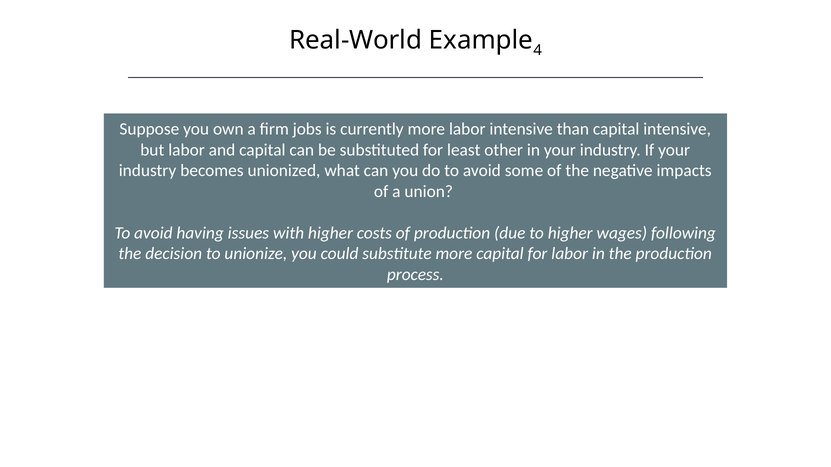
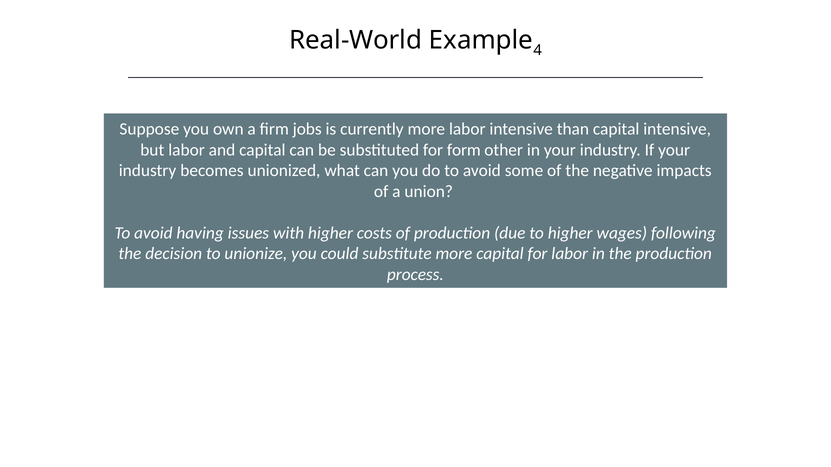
least: least -> form (464, 150)
